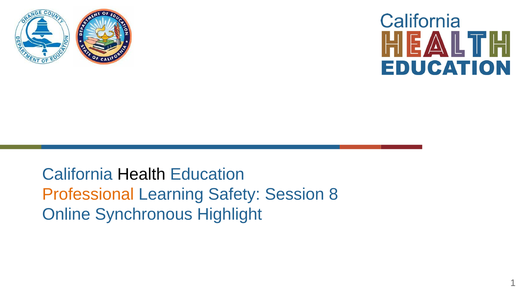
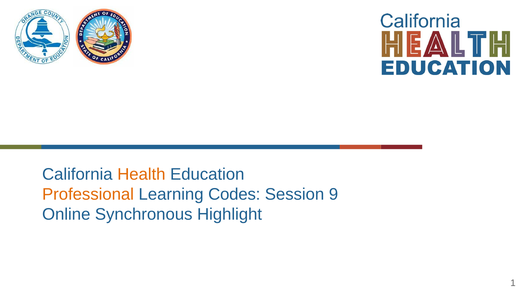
Health colour: black -> orange (141, 174)
Safety: Safety -> Codes (234, 194)
8: 8 -> 9 (333, 194)
